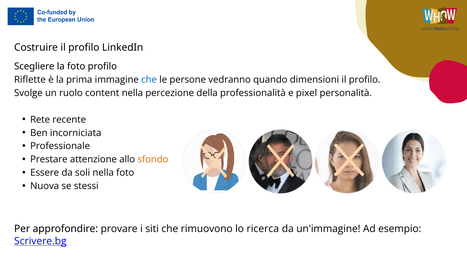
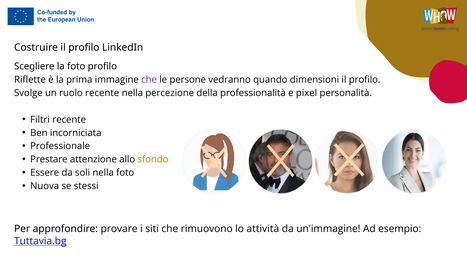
che colour: blue -> purple (149, 80)
ruolo content: content -> recente (102, 93)
Rete: Rete -> Filtri (40, 119)
ricerca: ricerca -> attività (263, 228)
Scrivere.bg: Scrivere.bg -> Tuttavia.bg (40, 241)
